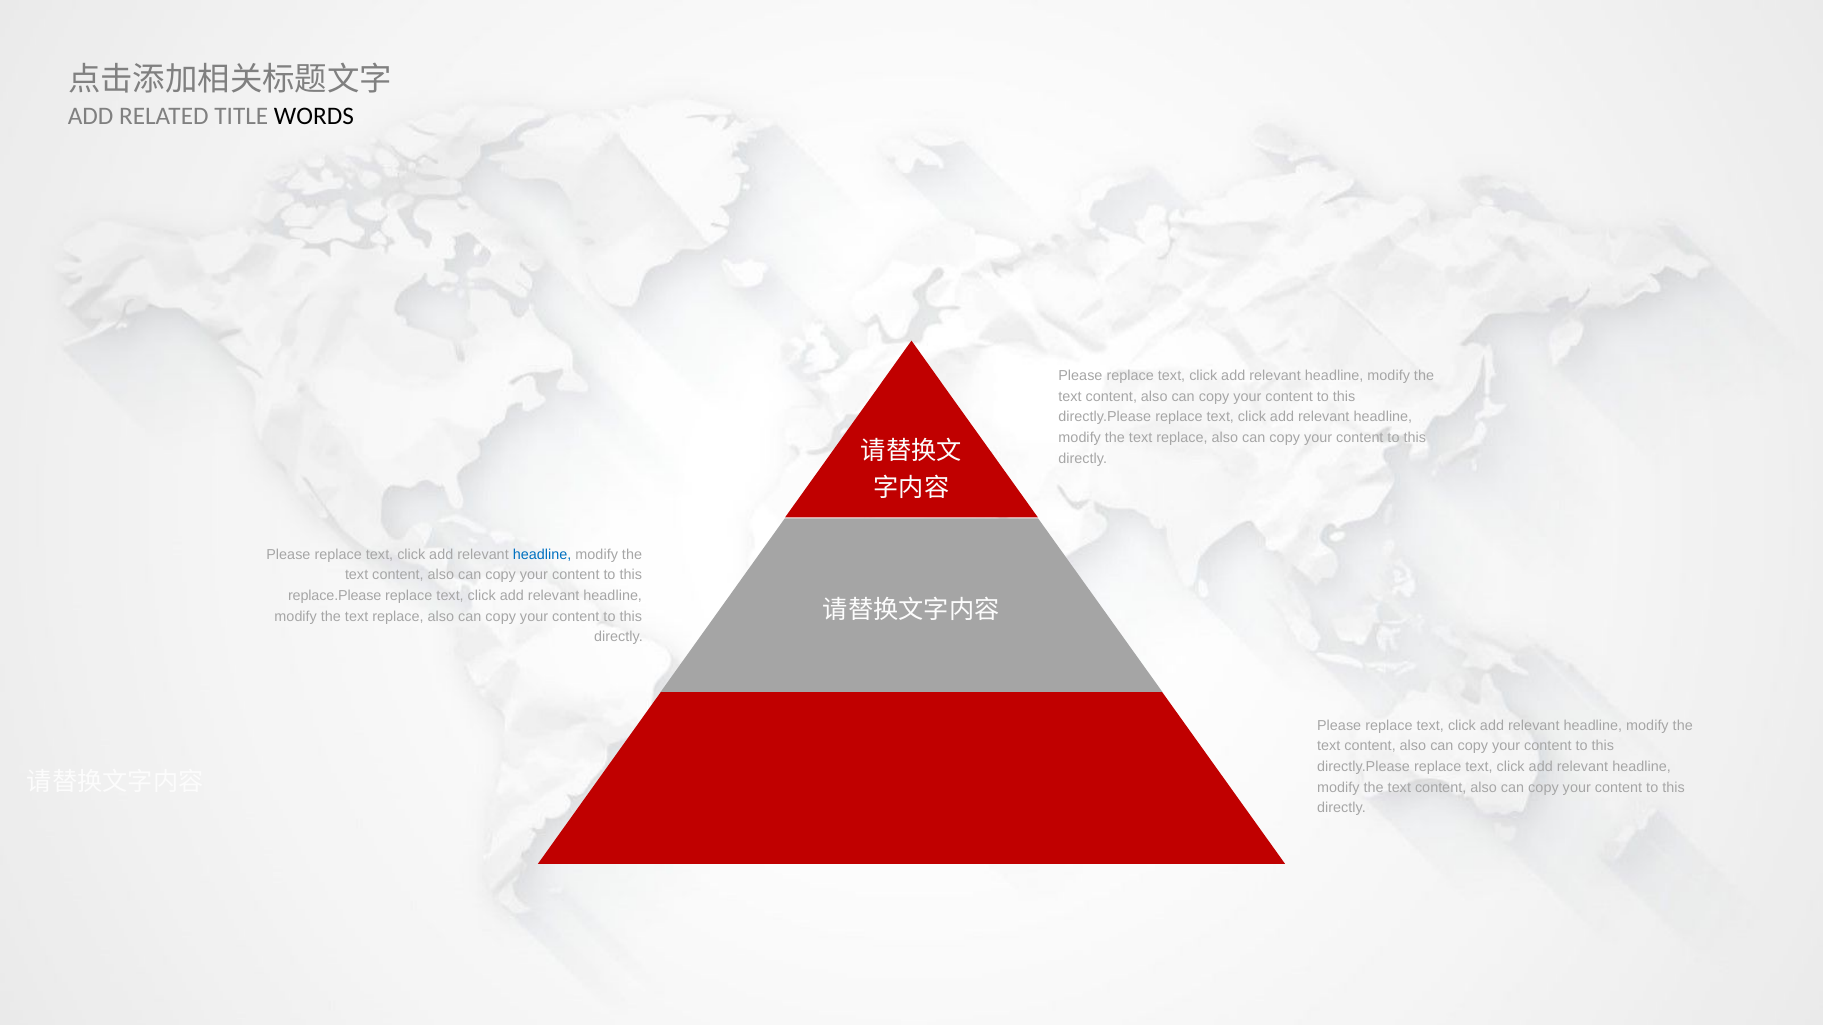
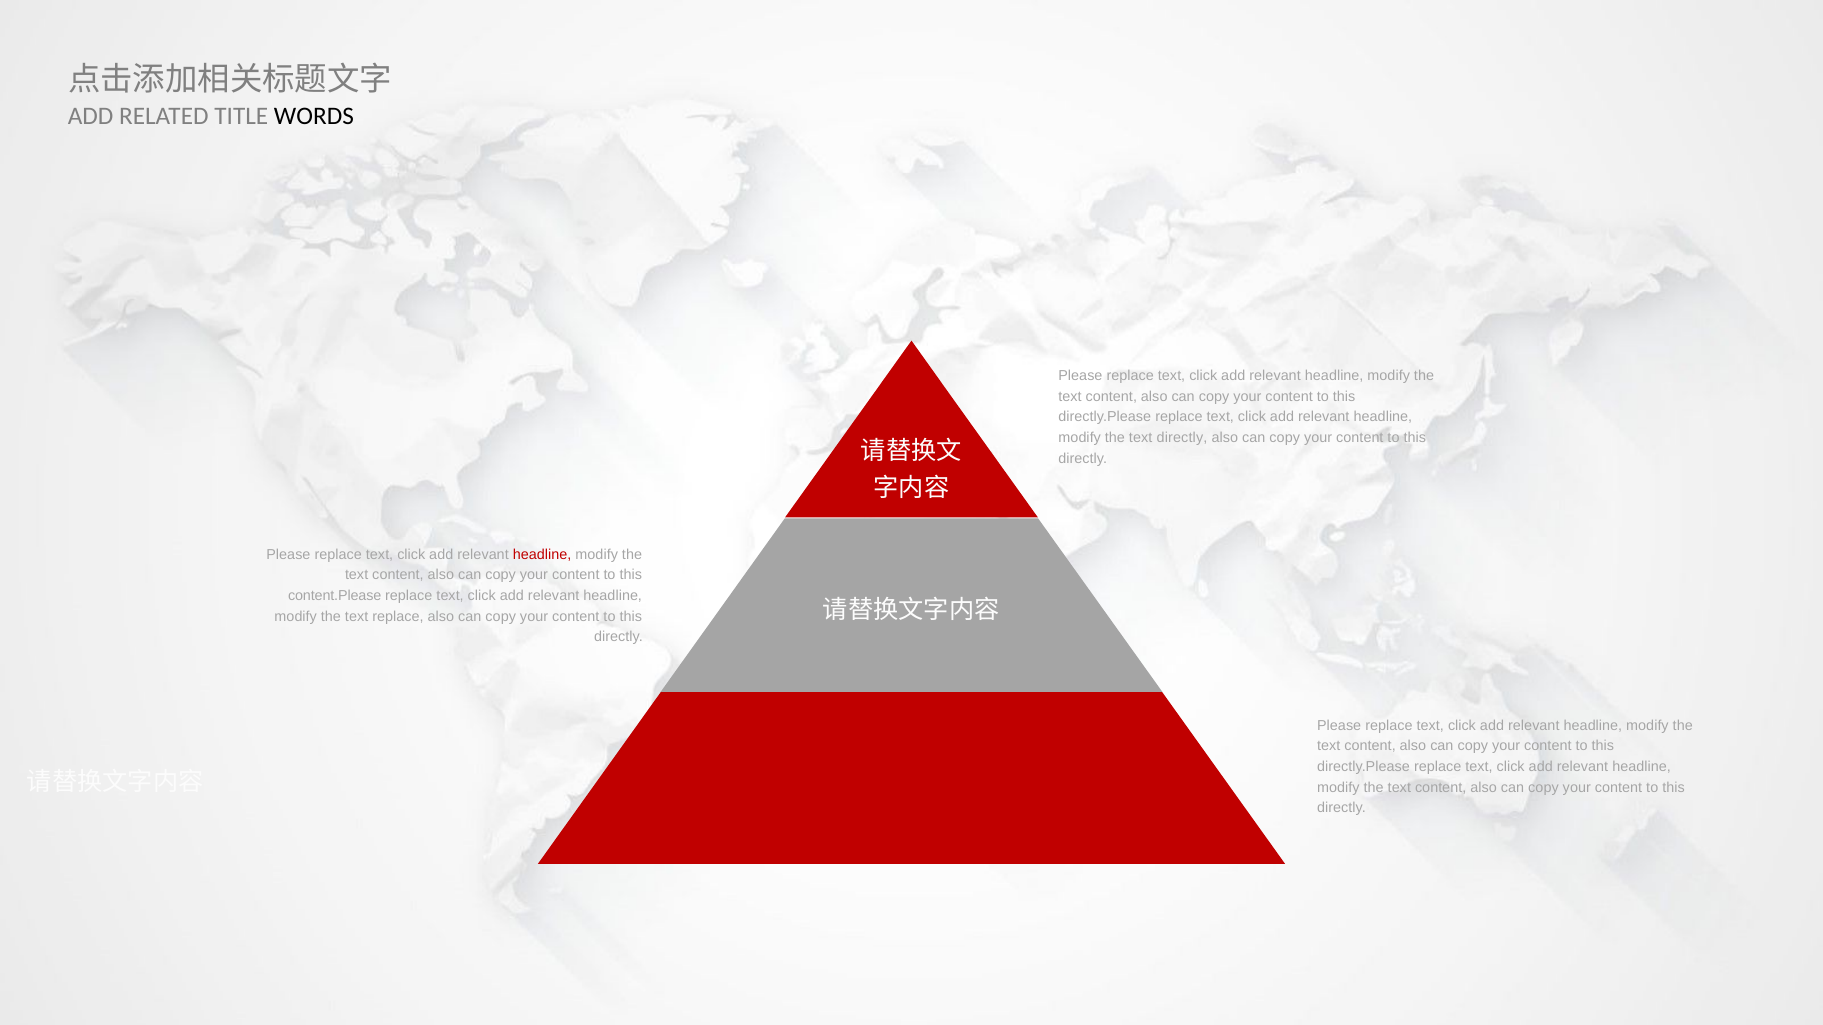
replace: replace -> directly (1182, 438)
headline colour: blue -> red (542, 555)
replace.Please: replace.Please -> content.Please (335, 596)
